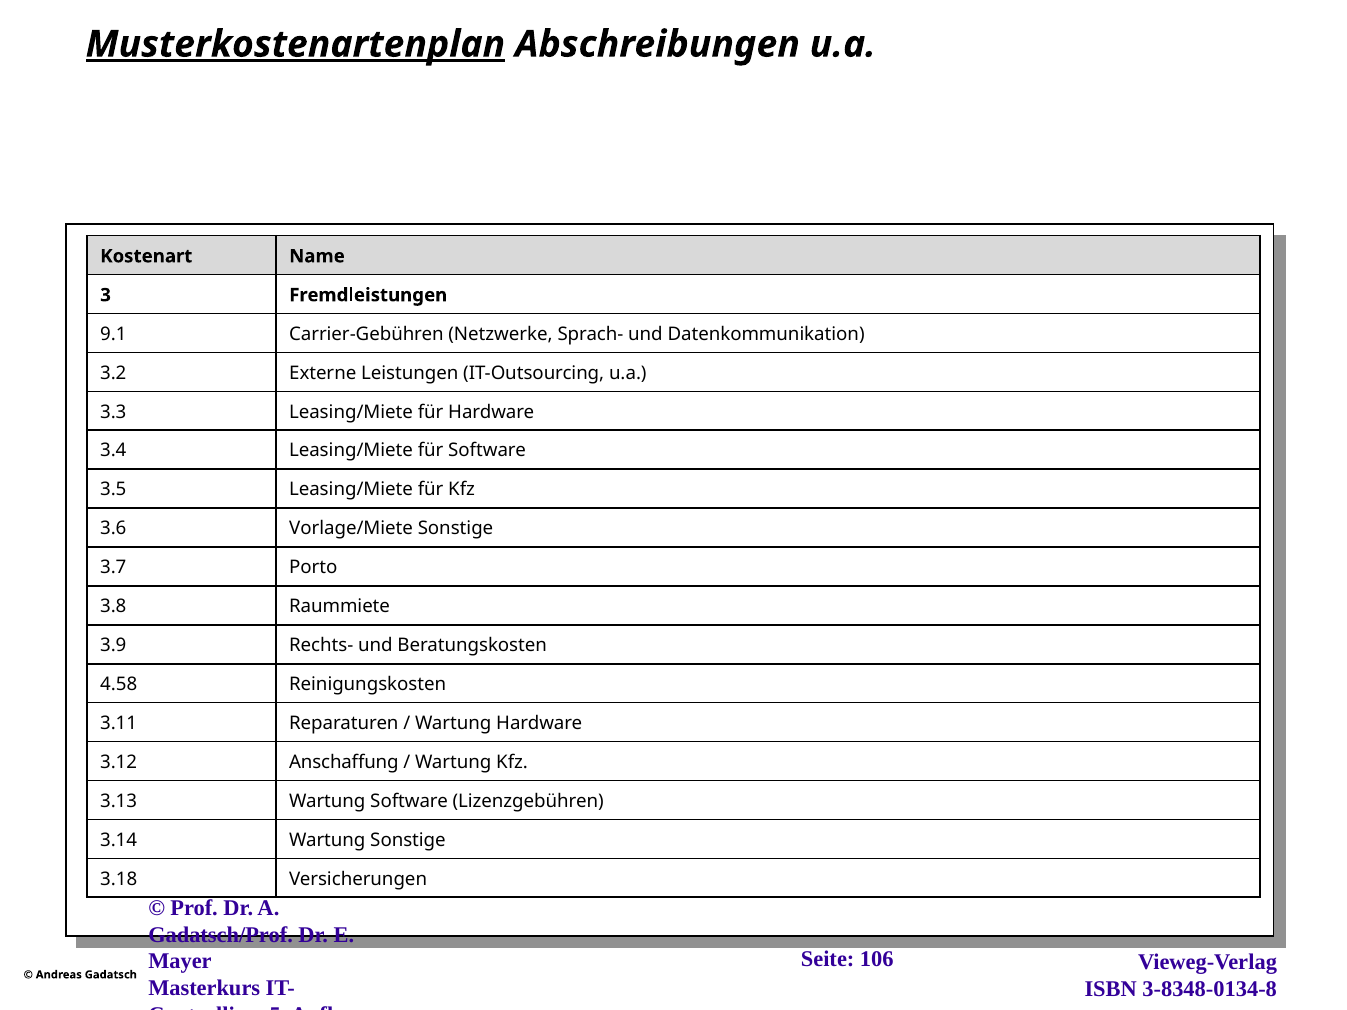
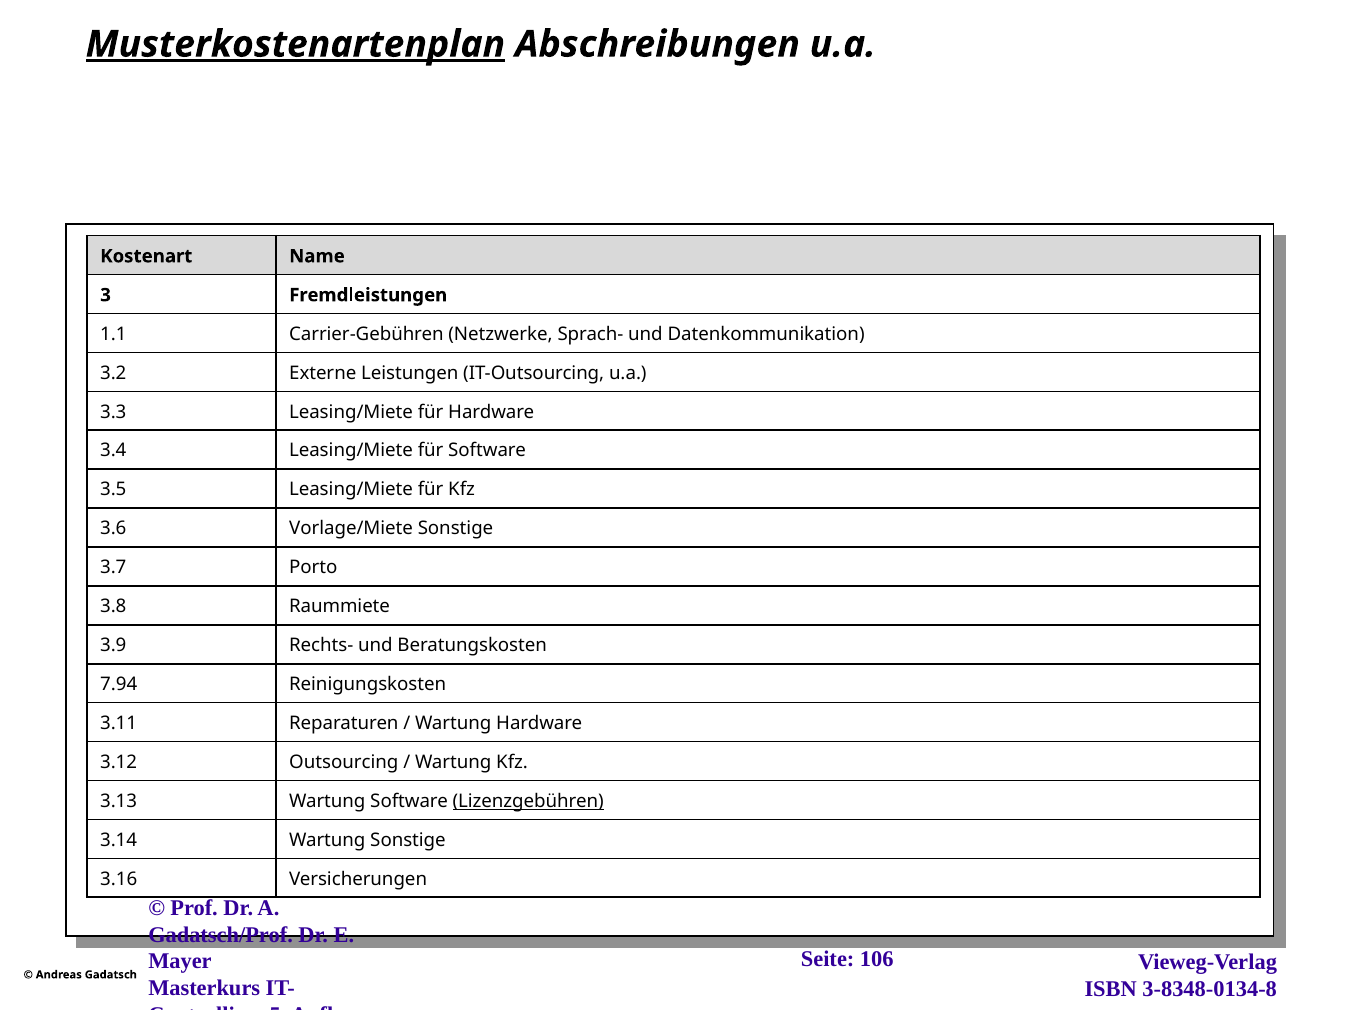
9.1: 9.1 -> 1.1 (113, 334)
4.58: 4.58 -> 7.94 (119, 684)
Anschaffung: Anschaffung -> Outsourcing (344, 762)
Lizenzgebühren underline: none -> present (528, 801)
3.18: 3.18 -> 3.16 (119, 879)
